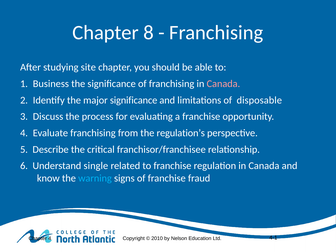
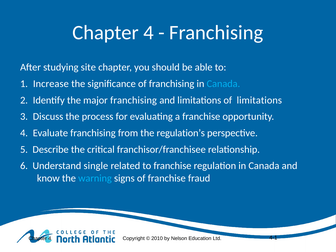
8: 8 -> 4 (148, 33)
Business: Business -> Increase (51, 84)
Canada colour: pink -> light blue (223, 84)
major significance: significance -> franchising (134, 100)
of disposable: disposable -> limitations (259, 100)
